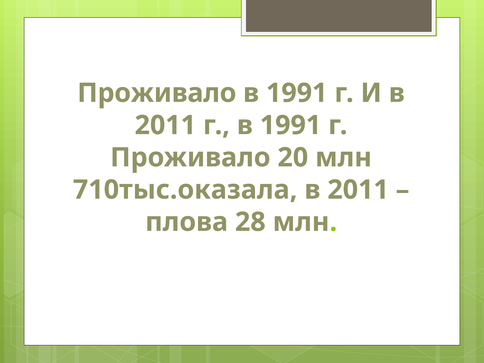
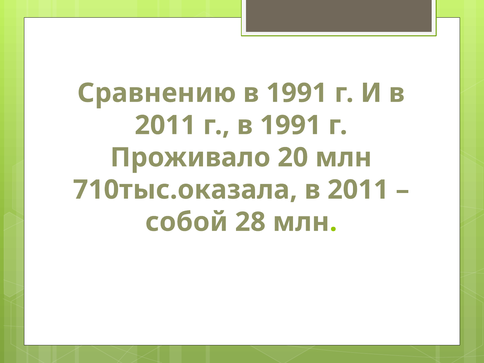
Проживало: Проживало -> Сравнению (157, 93)
плова: плова -> собой (187, 222)
